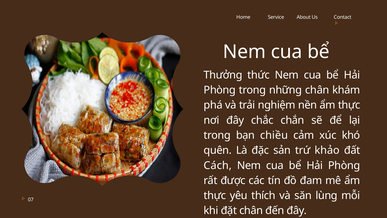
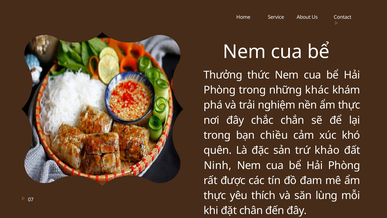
những chân: chân -> khác (317, 90)
Cách: Cách -> Ninh (218, 165)
